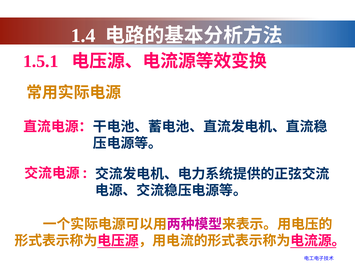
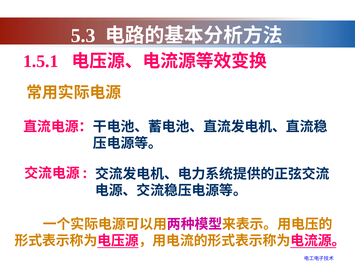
1.4: 1.4 -> 5.3 (83, 36)
